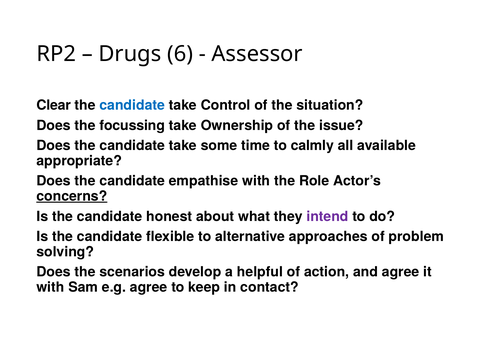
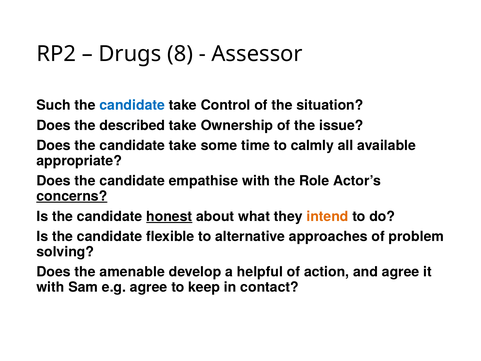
6: 6 -> 8 (180, 54)
Clear: Clear -> Such (54, 105)
focussing: focussing -> described (132, 125)
honest underline: none -> present (169, 216)
intend colour: purple -> orange (327, 216)
scenarios: scenarios -> amenable (132, 272)
